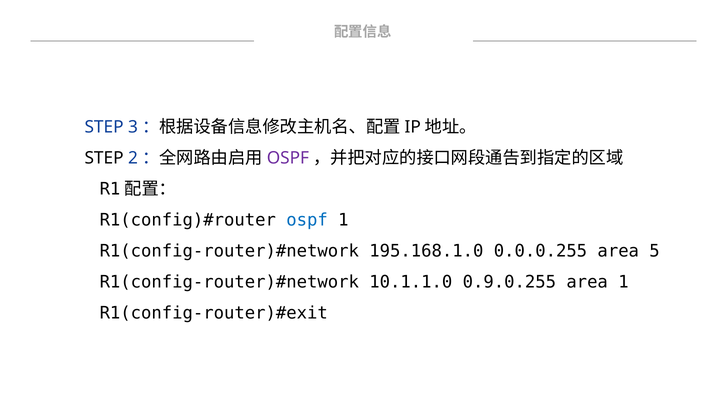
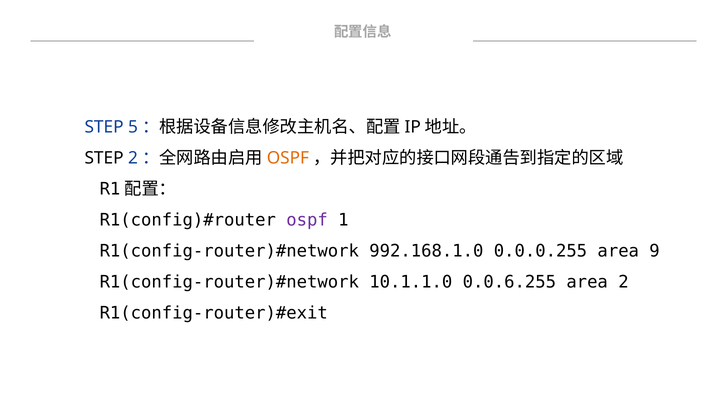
3: 3 -> 5 (133, 127)
OSPF colour: purple -> orange (288, 158)
ospf colour: blue -> purple (307, 220)
195.168.1.0: 195.168.1.0 -> 992.168.1.0 (426, 251)
5: 5 -> 9 (655, 251)
0.9.0.255: 0.9.0.255 -> 0.0.6.255 (509, 282)
area 1: 1 -> 2 (623, 282)
